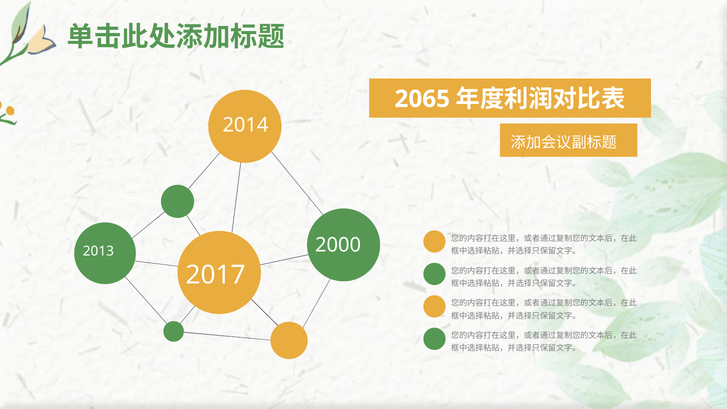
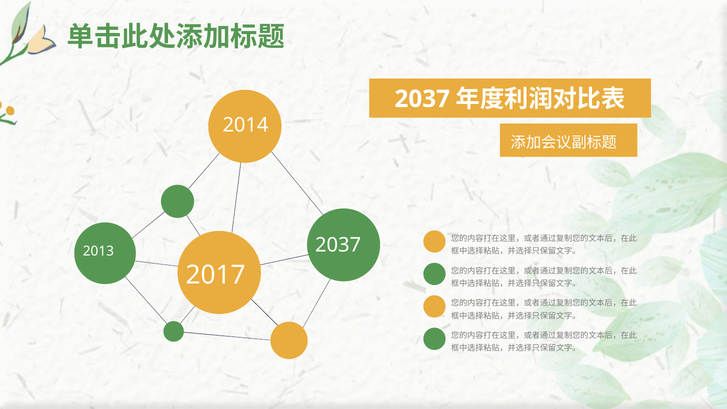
2065: 2065 -> 2037 (422, 99)
2000: 2000 -> 2037 (338, 245)
